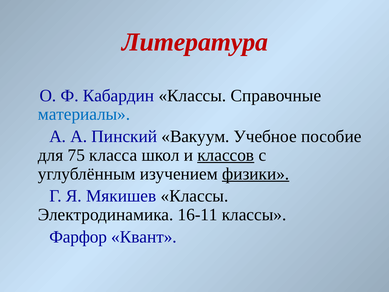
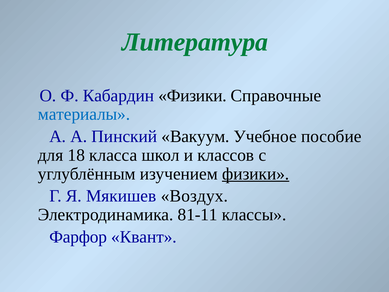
Литература colour: red -> green (195, 42)
Кабардин Классы: Классы -> Физики (192, 95)
75: 75 -> 18 (76, 155)
классов underline: present -> none (226, 155)
Мякишев Классы: Классы -> Воздух (194, 196)
16-11: 16-11 -> 81-11 (198, 214)
